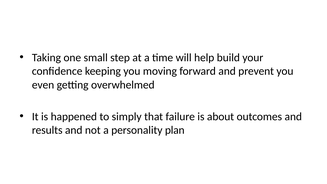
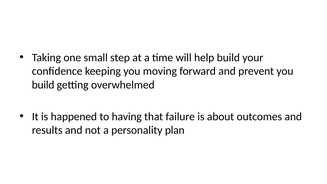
even: even -> build (43, 85)
simply: simply -> having (127, 117)
